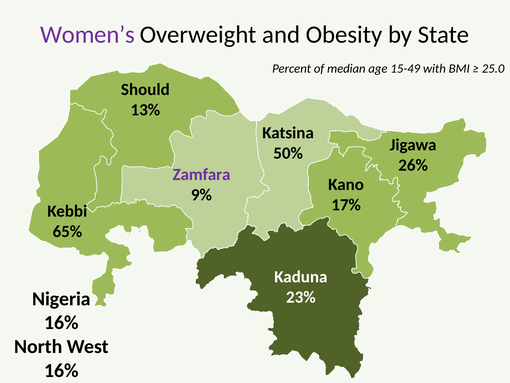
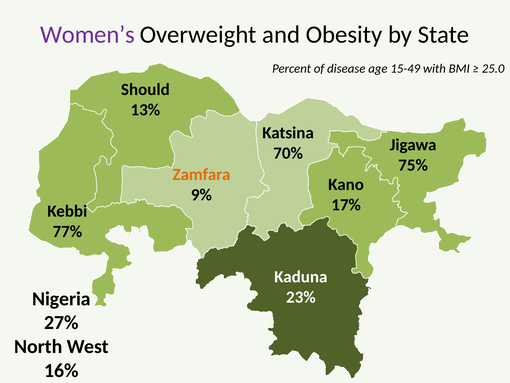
median: median -> disease (346, 69)
50%: 50% -> 70% (288, 153)
26%: 26% -> 75% (413, 165)
Zamfara colour: purple -> orange (202, 174)
65%: 65% -> 77% (67, 231)
16%: 16% -> 27% (61, 322)
